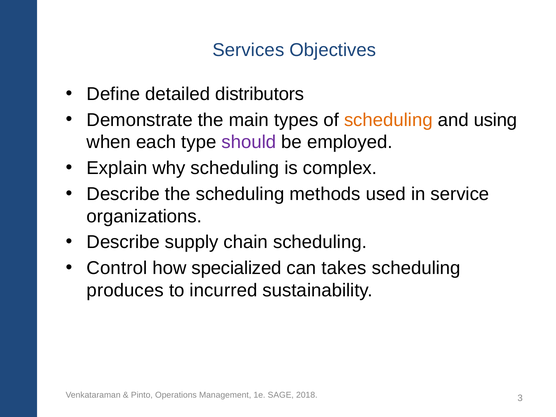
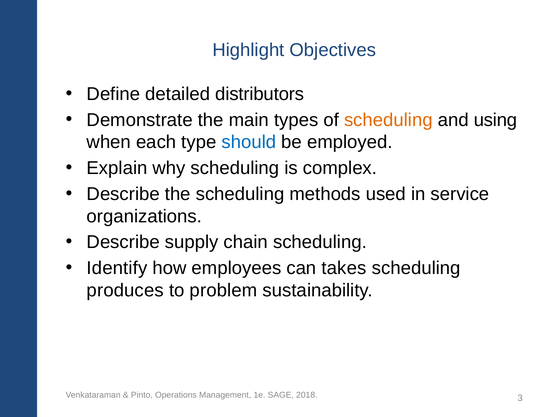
Services: Services -> Highlight (248, 50)
should colour: purple -> blue (249, 142)
Control: Control -> Identify (117, 268)
specialized: specialized -> employees (236, 268)
incurred: incurred -> problem (224, 290)
